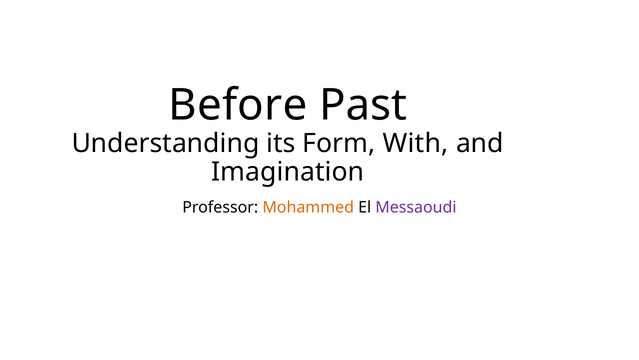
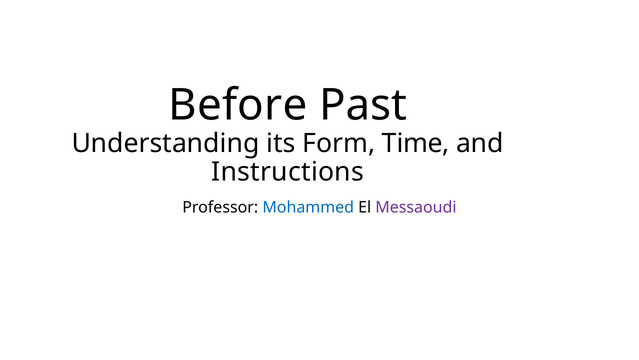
With: With -> Time (416, 143)
Imagination: Imagination -> Instructions (288, 172)
Mohammed colour: orange -> blue (308, 207)
